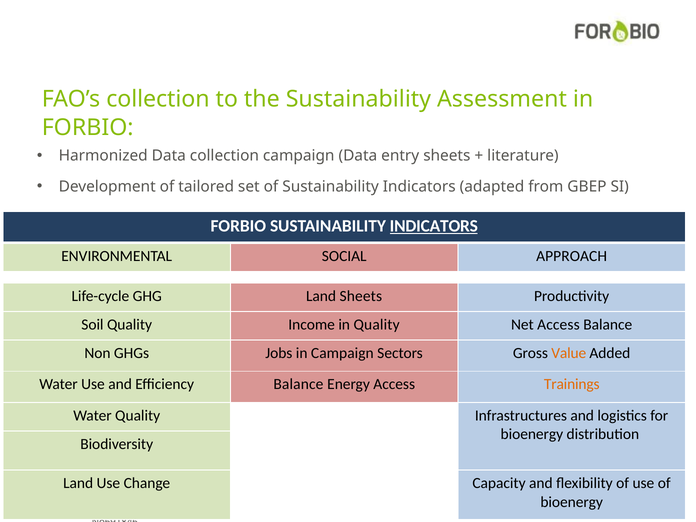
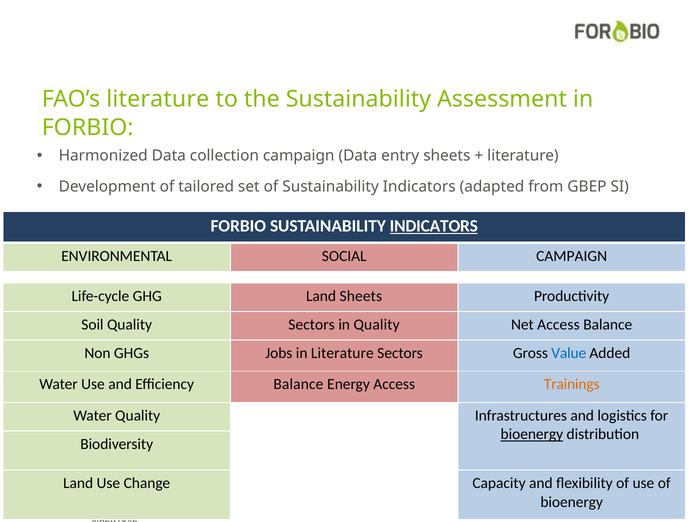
FAO’s collection: collection -> literature (158, 99)
SOCIAL APPROACH: APPROACH -> CAMPAIGN (572, 256)
Quality Income: Income -> Sectors (312, 325)
in Campaign: Campaign -> Literature (342, 353)
Value colour: orange -> blue (569, 353)
bioenergy underline: none -> present (532, 434)
